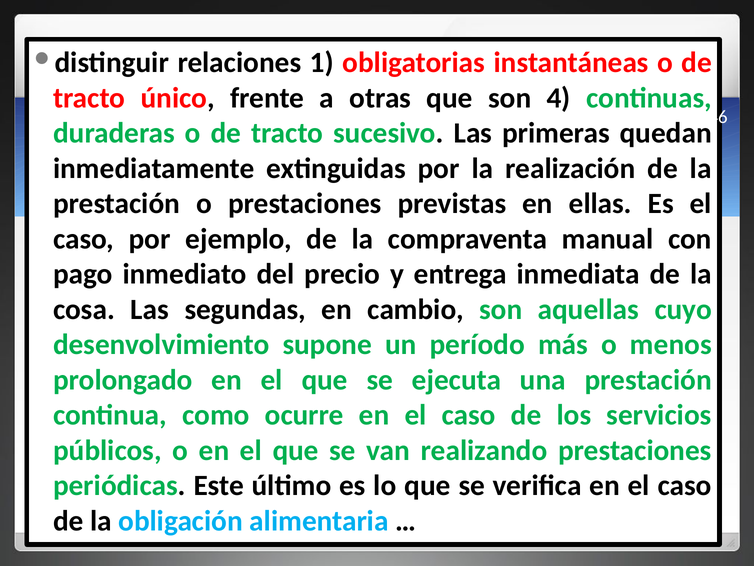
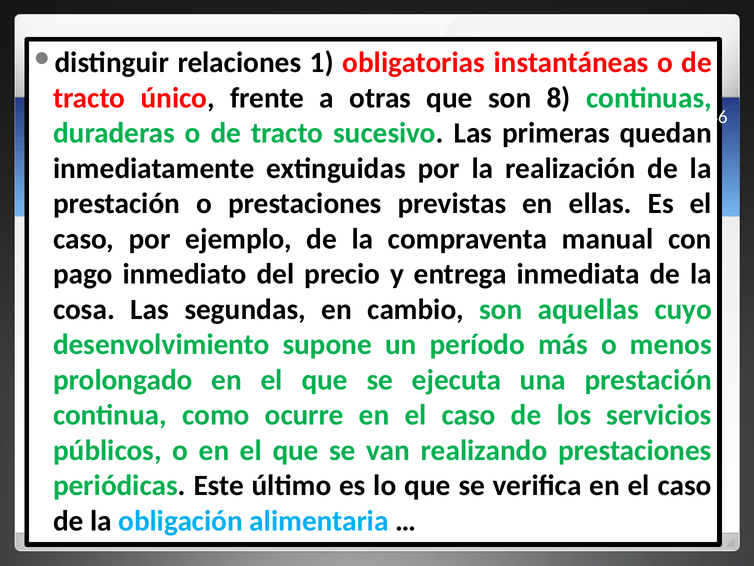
4: 4 -> 8 (559, 98)
